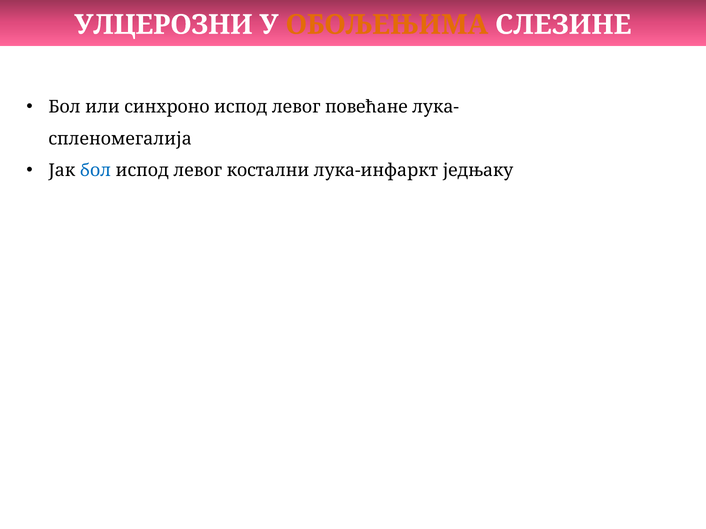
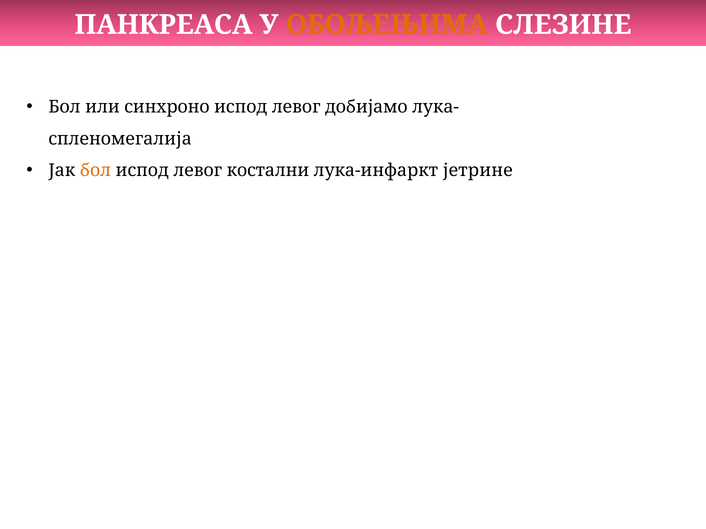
УЛЦЕРОЗНИ: УЛЦЕРОЗНИ -> ПАНКРЕАСА (163, 25)
повећане: повећане -> добијамо (366, 107)
бол colour: blue -> orange (95, 171)
једњаку: једњаку -> јетрине (478, 171)
